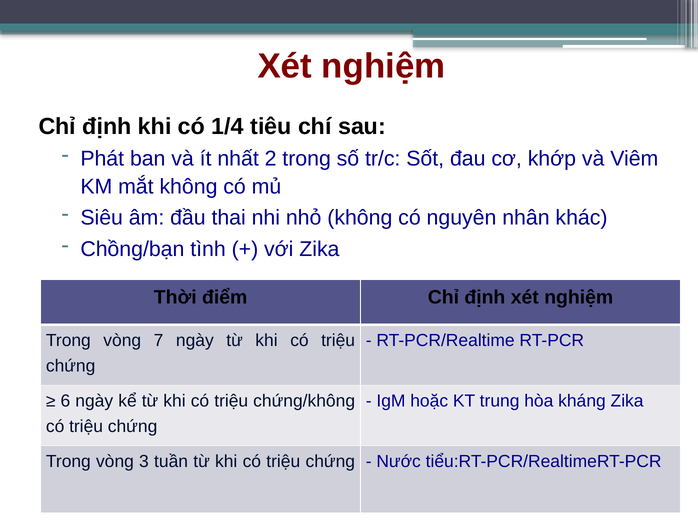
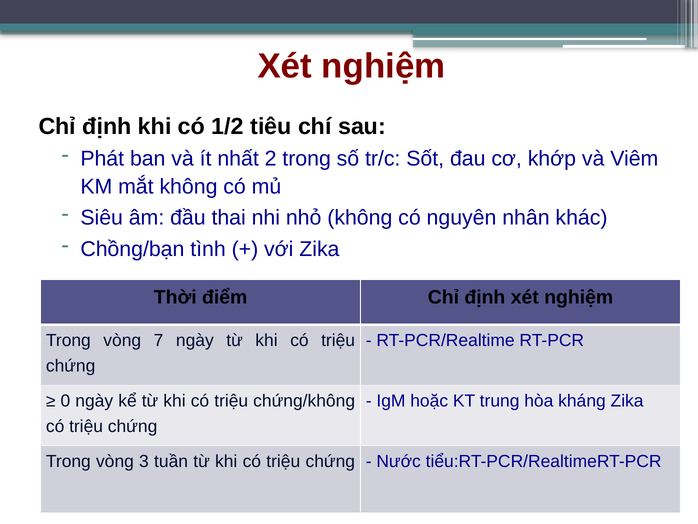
1/4: 1/4 -> 1/2 (228, 127)
6: 6 -> 0 (65, 401)
